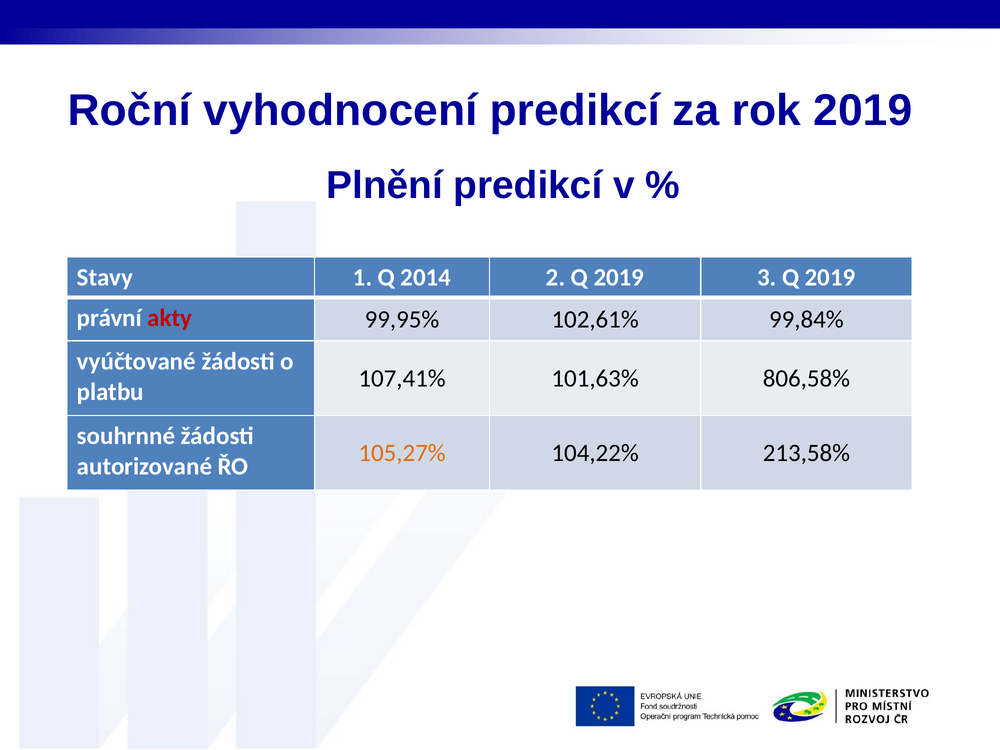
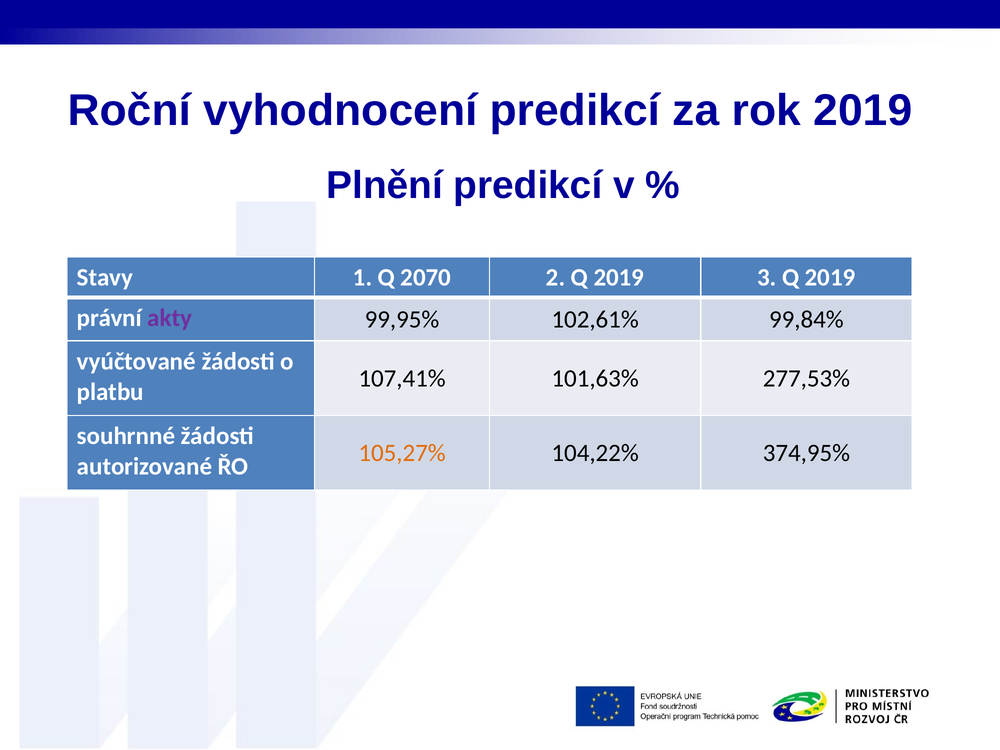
2014: 2014 -> 2070 (426, 277)
akty colour: red -> purple (170, 318)
806,58%: 806,58% -> 277,53% (806, 378)
213,58%: 213,58% -> 374,95% (806, 453)
